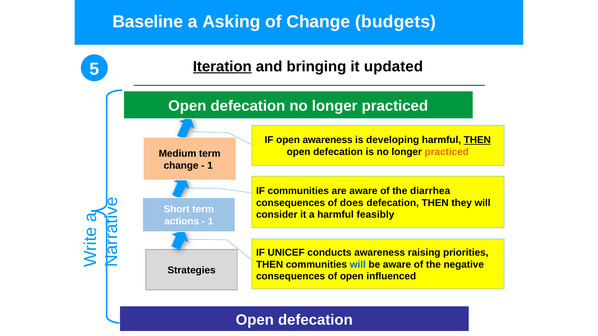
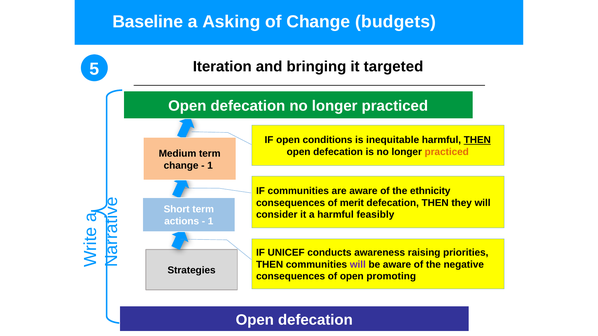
Iteration underline: present -> none (222, 67)
updated: updated -> targeted (394, 67)
open awareness: awareness -> conditions (328, 140)
developing: developing -> inequitable (393, 140)
diarrhea: diarrhea -> ethnicity (430, 191)
does: does -> merit (352, 203)
will colour: blue -> purple (358, 265)
influenced: influenced -> promoting (391, 277)
